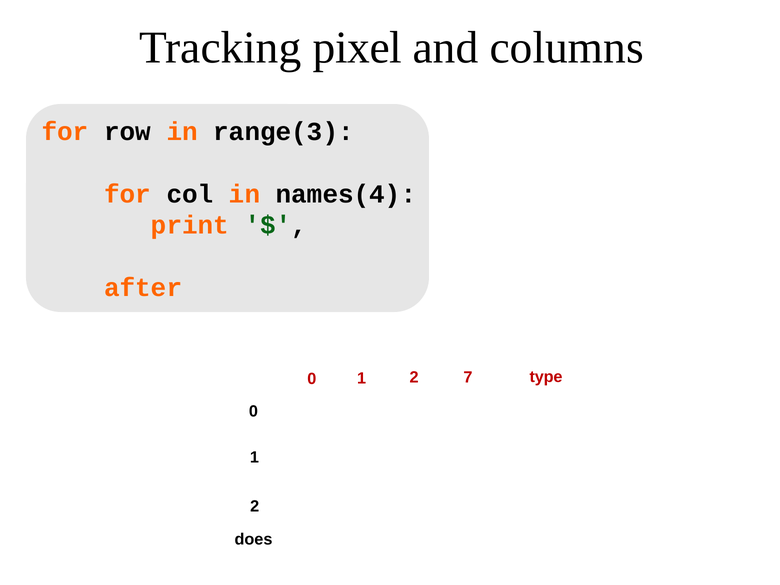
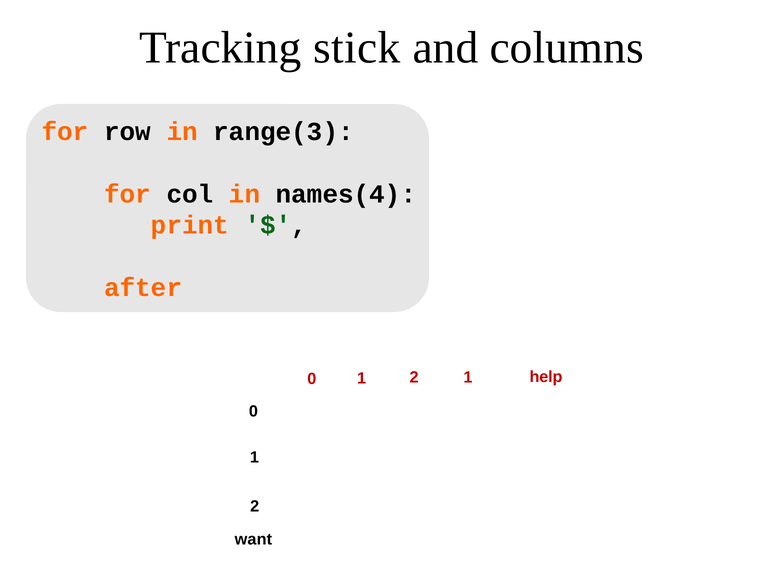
pixel: pixel -> stick (357, 48)
7: 7 -> 1 (468, 378)
type: type -> help (546, 377)
does: does -> want (253, 540)
